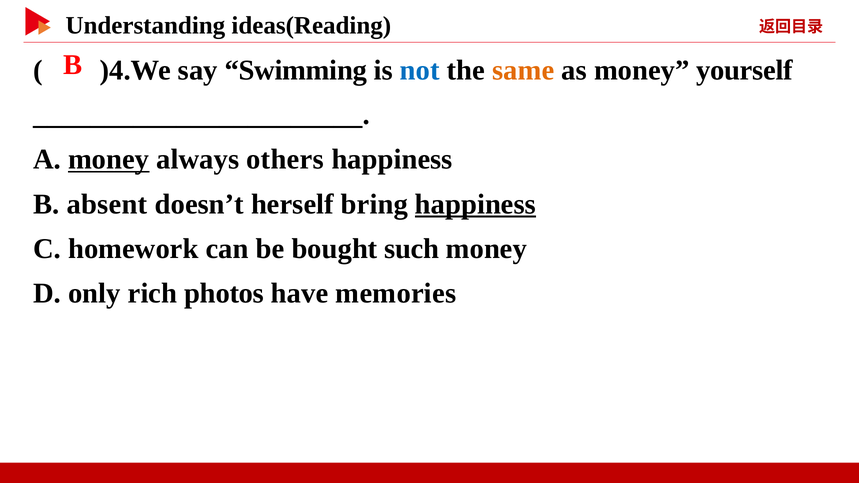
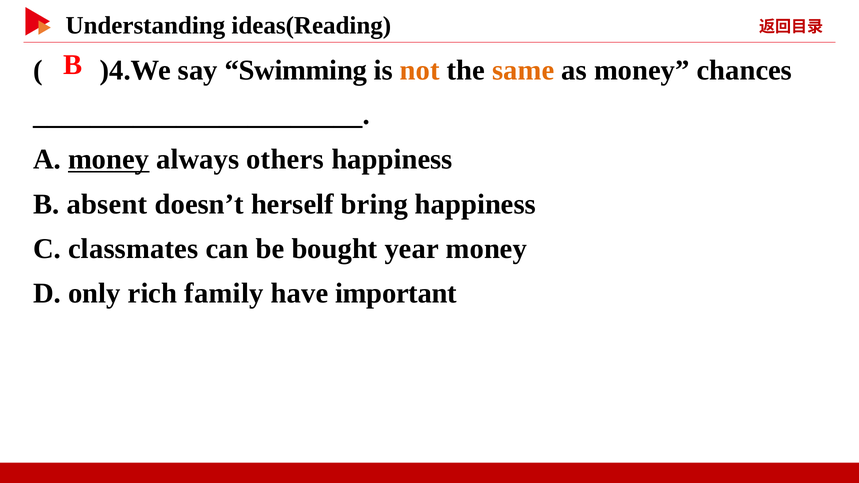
not colour: blue -> orange (420, 70)
yourself: yourself -> chances (744, 70)
happiness underline: present -> none (475, 204)
homework: homework -> classmates (133, 249)
such: such -> year (412, 249)
photos: photos -> family (224, 294)
memories: memories -> important (396, 294)
